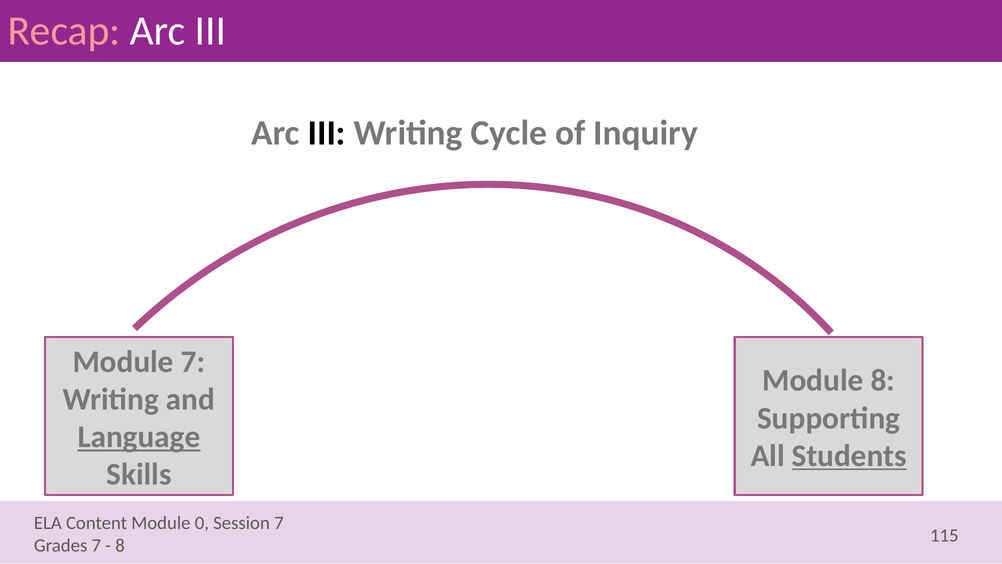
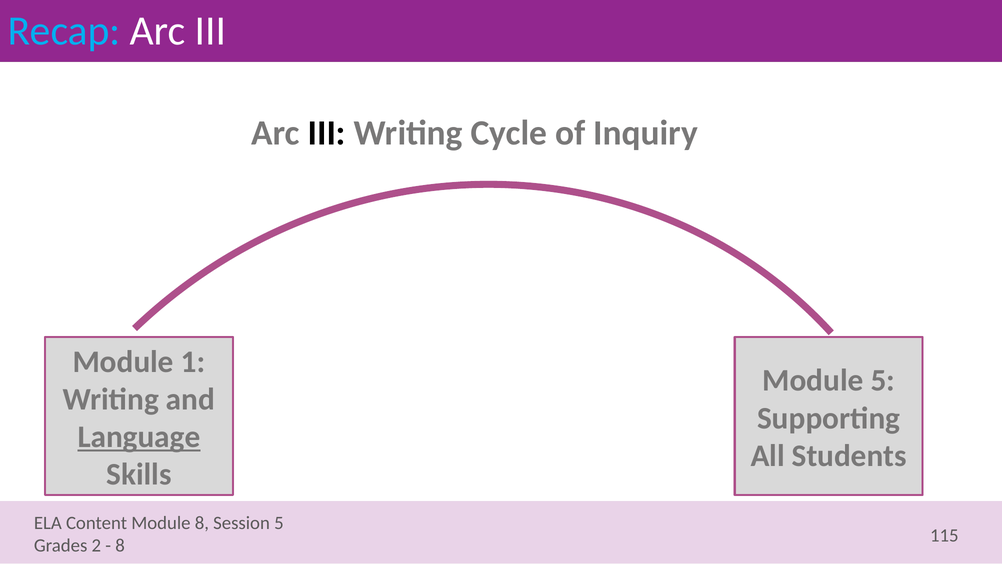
Recap colour: pink -> light blue (64, 31)
Module 7: 7 -> 1 (193, 362)
Module 8: 8 -> 5 (883, 380)
Students underline: present -> none (849, 456)
Module 0: 0 -> 8 (202, 523)
7: 7 -> 5 (279, 523)
7: 7 -> 2 (96, 545)
